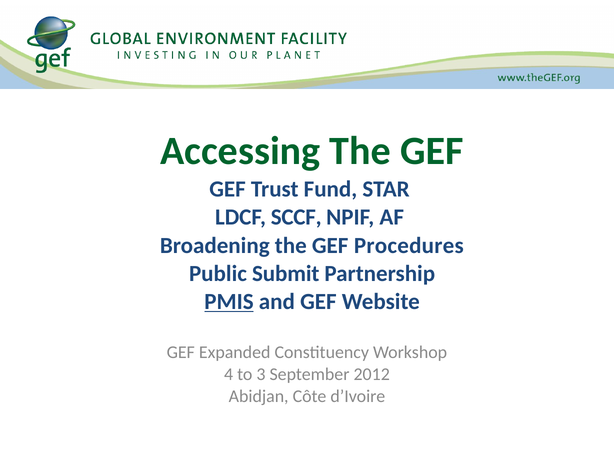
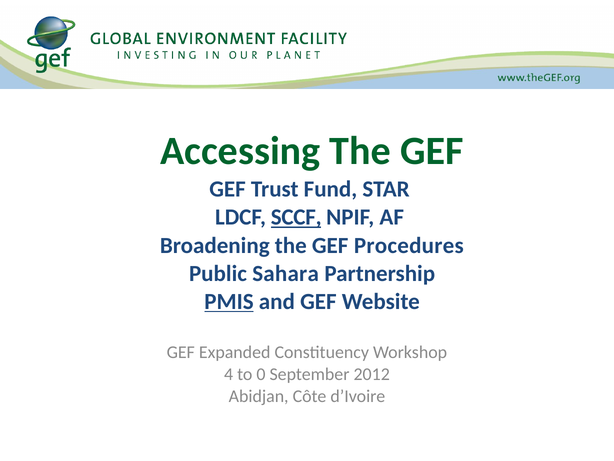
SCCF underline: none -> present (296, 217)
Submit: Submit -> Sahara (286, 273)
3: 3 -> 0 (261, 374)
